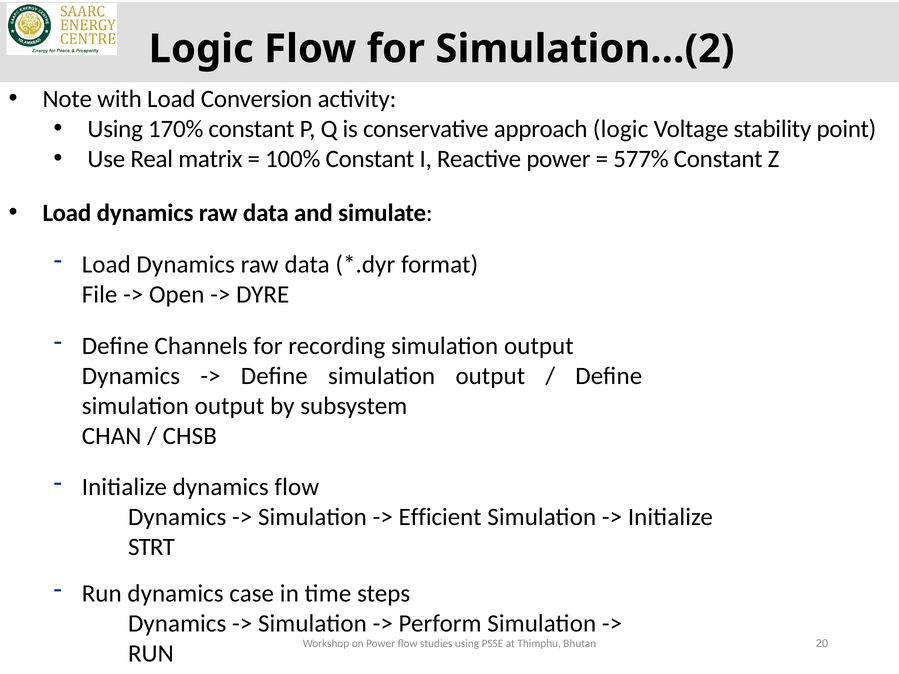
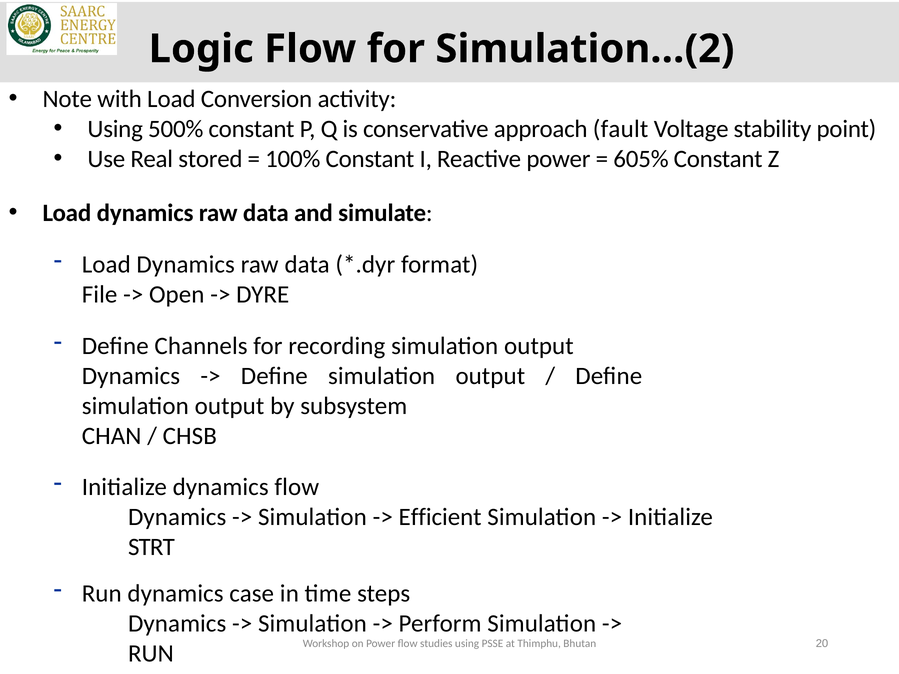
170%: 170% -> 500% (176, 129)
approach logic: logic -> fault (621, 129)
matrix: matrix -> stored (210, 159)
577%: 577% -> 605% (641, 159)
